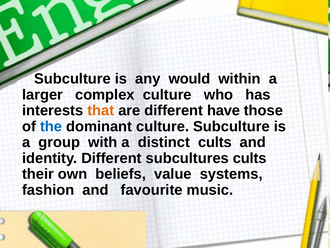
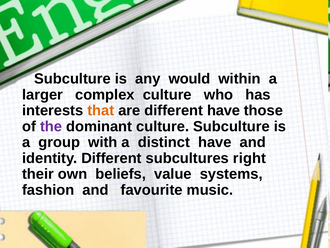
the colour: blue -> purple (51, 126)
distinct cults: cults -> have (215, 142)
subcultures cults: cults -> right (250, 158)
